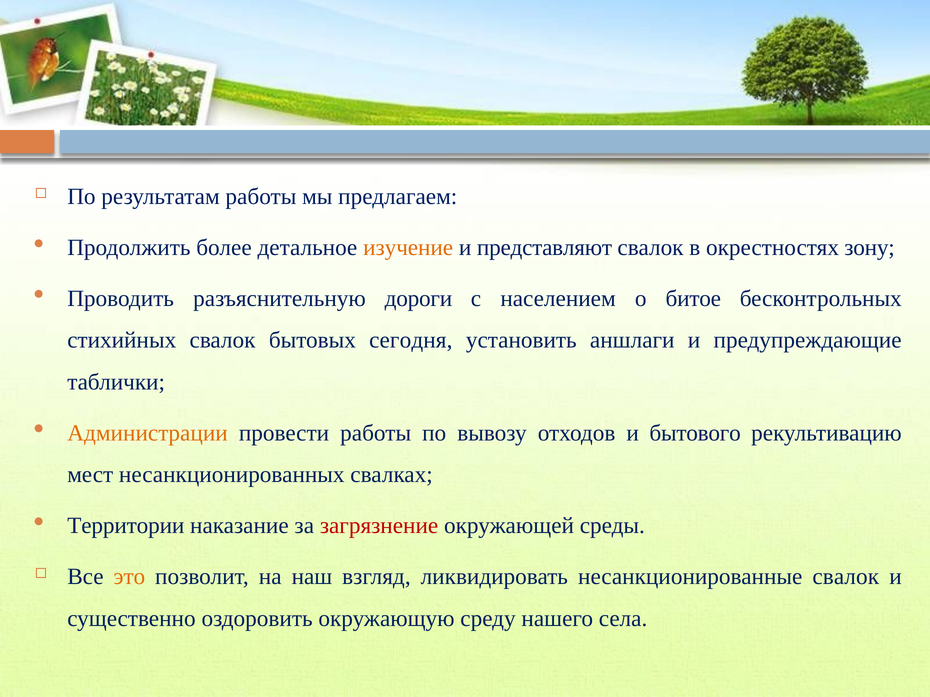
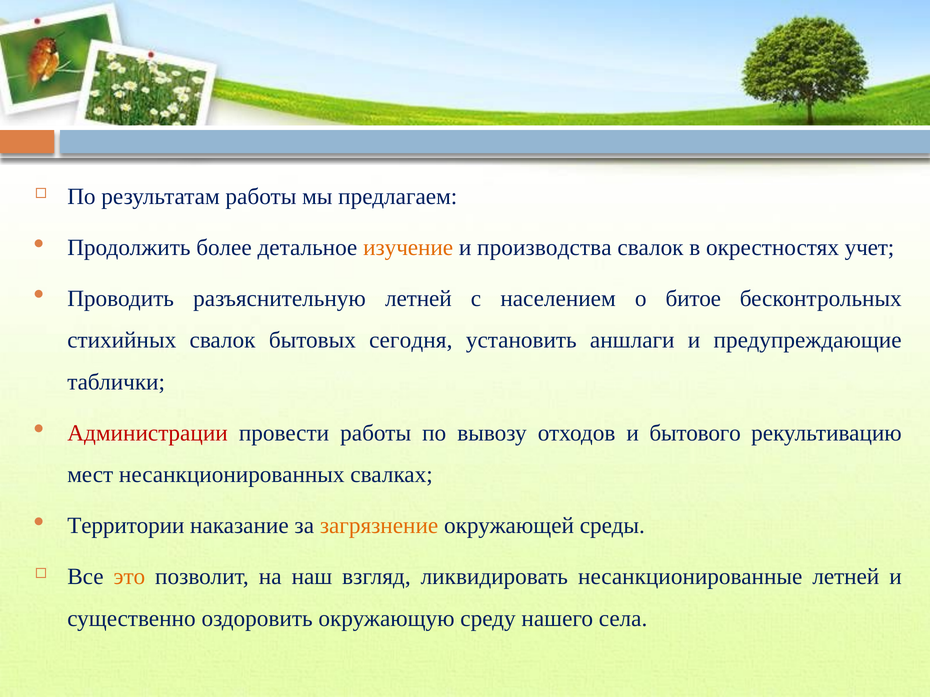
представляют: представляют -> производства (544, 248)
зону: зону -> учет (869, 248)
разъяснительную дороги: дороги -> летней (418, 299)
Администрации colour: orange -> red (148, 433)
загрязнение colour: red -> orange (379, 526)
несанкционированные свалок: свалок -> летней (846, 577)
